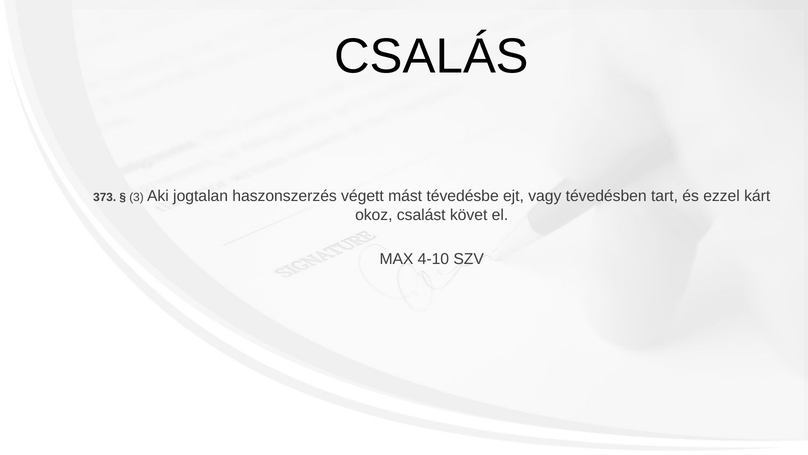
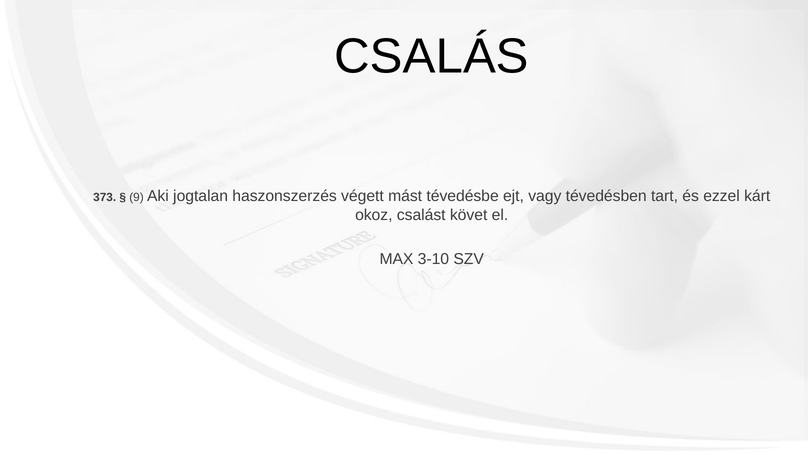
3: 3 -> 9 (136, 197)
4-10: 4-10 -> 3-10 (433, 259)
